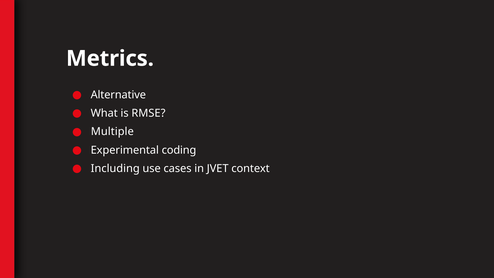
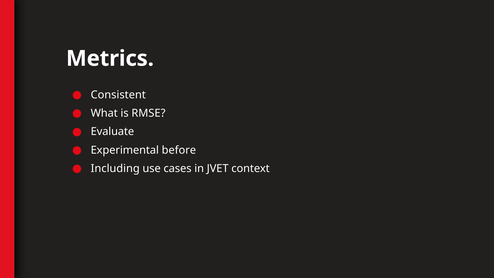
Alternative: Alternative -> Consistent (118, 95)
Multiple: Multiple -> Evaluate (112, 132)
coding: coding -> before (179, 150)
